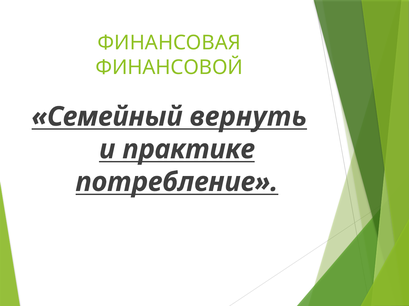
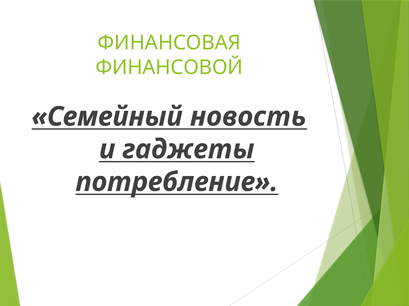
вернуть: вернуть -> новость (248, 117)
практике: практике -> гаджеты (188, 150)
